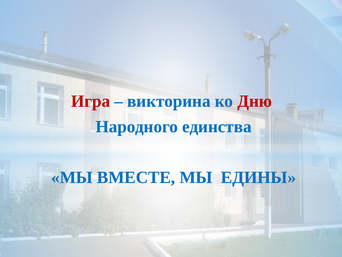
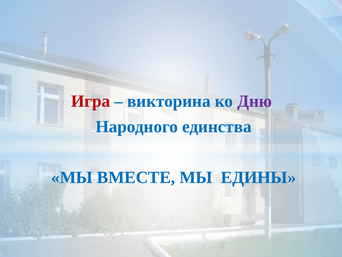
Дню colour: red -> purple (255, 101)
